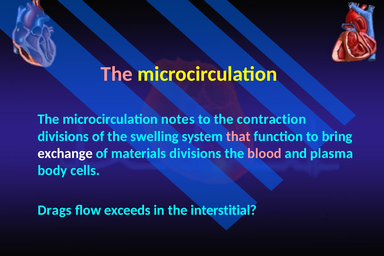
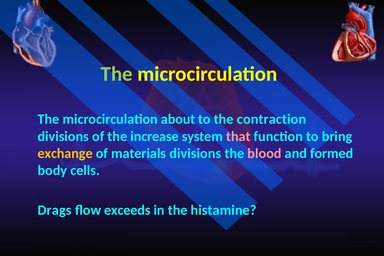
The colour: pink -> light green (117, 74)
notes: notes -> about (178, 119)
swelling: swelling -> increase (155, 136)
exchange colour: white -> yellow (65, 153)
plasma: plasma -> formed (332, 153)
interstitial: interstitial -> histamine (224, 210)
